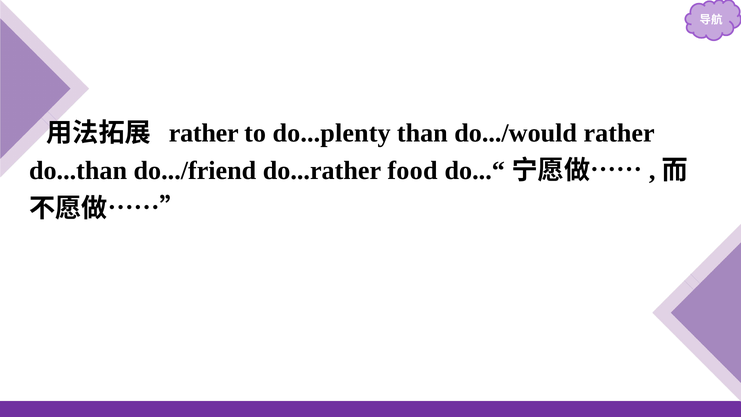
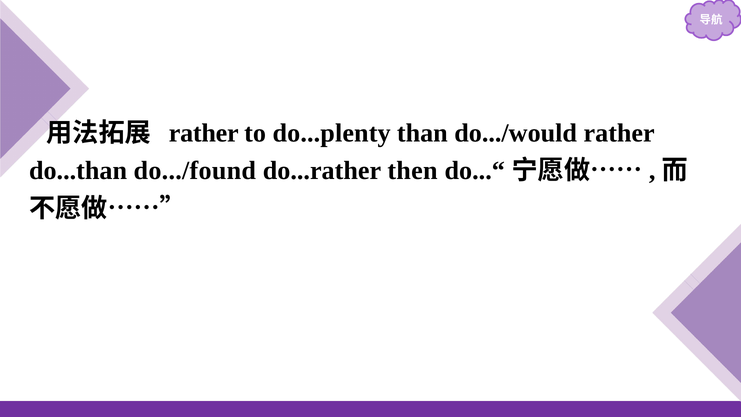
do.../friend: do.../friend -> do.../found (195, 171)
food: food -> then (412, 171)
